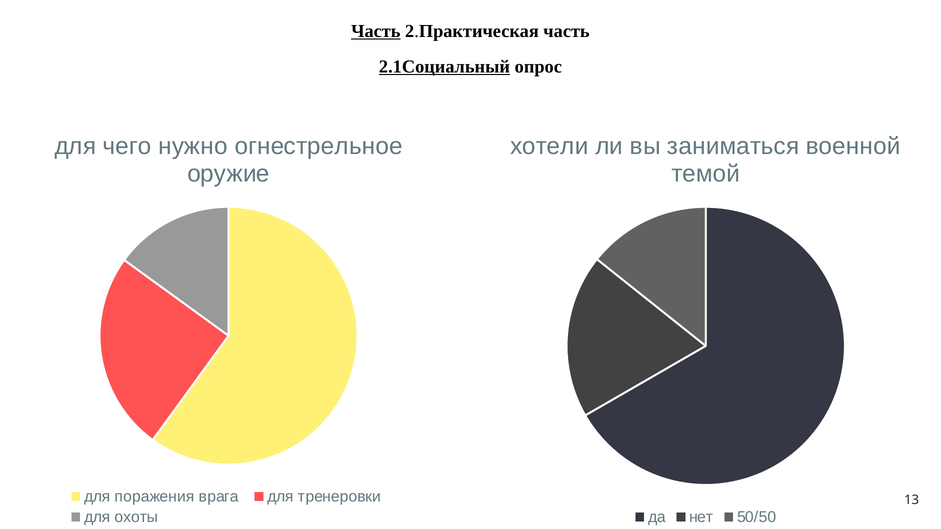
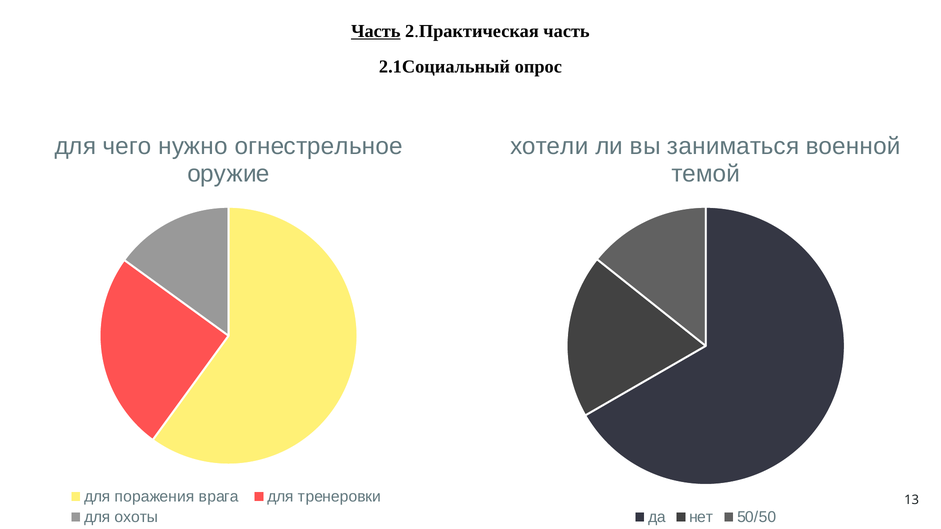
2.1Социальный underline: present -> none (444, 67)
